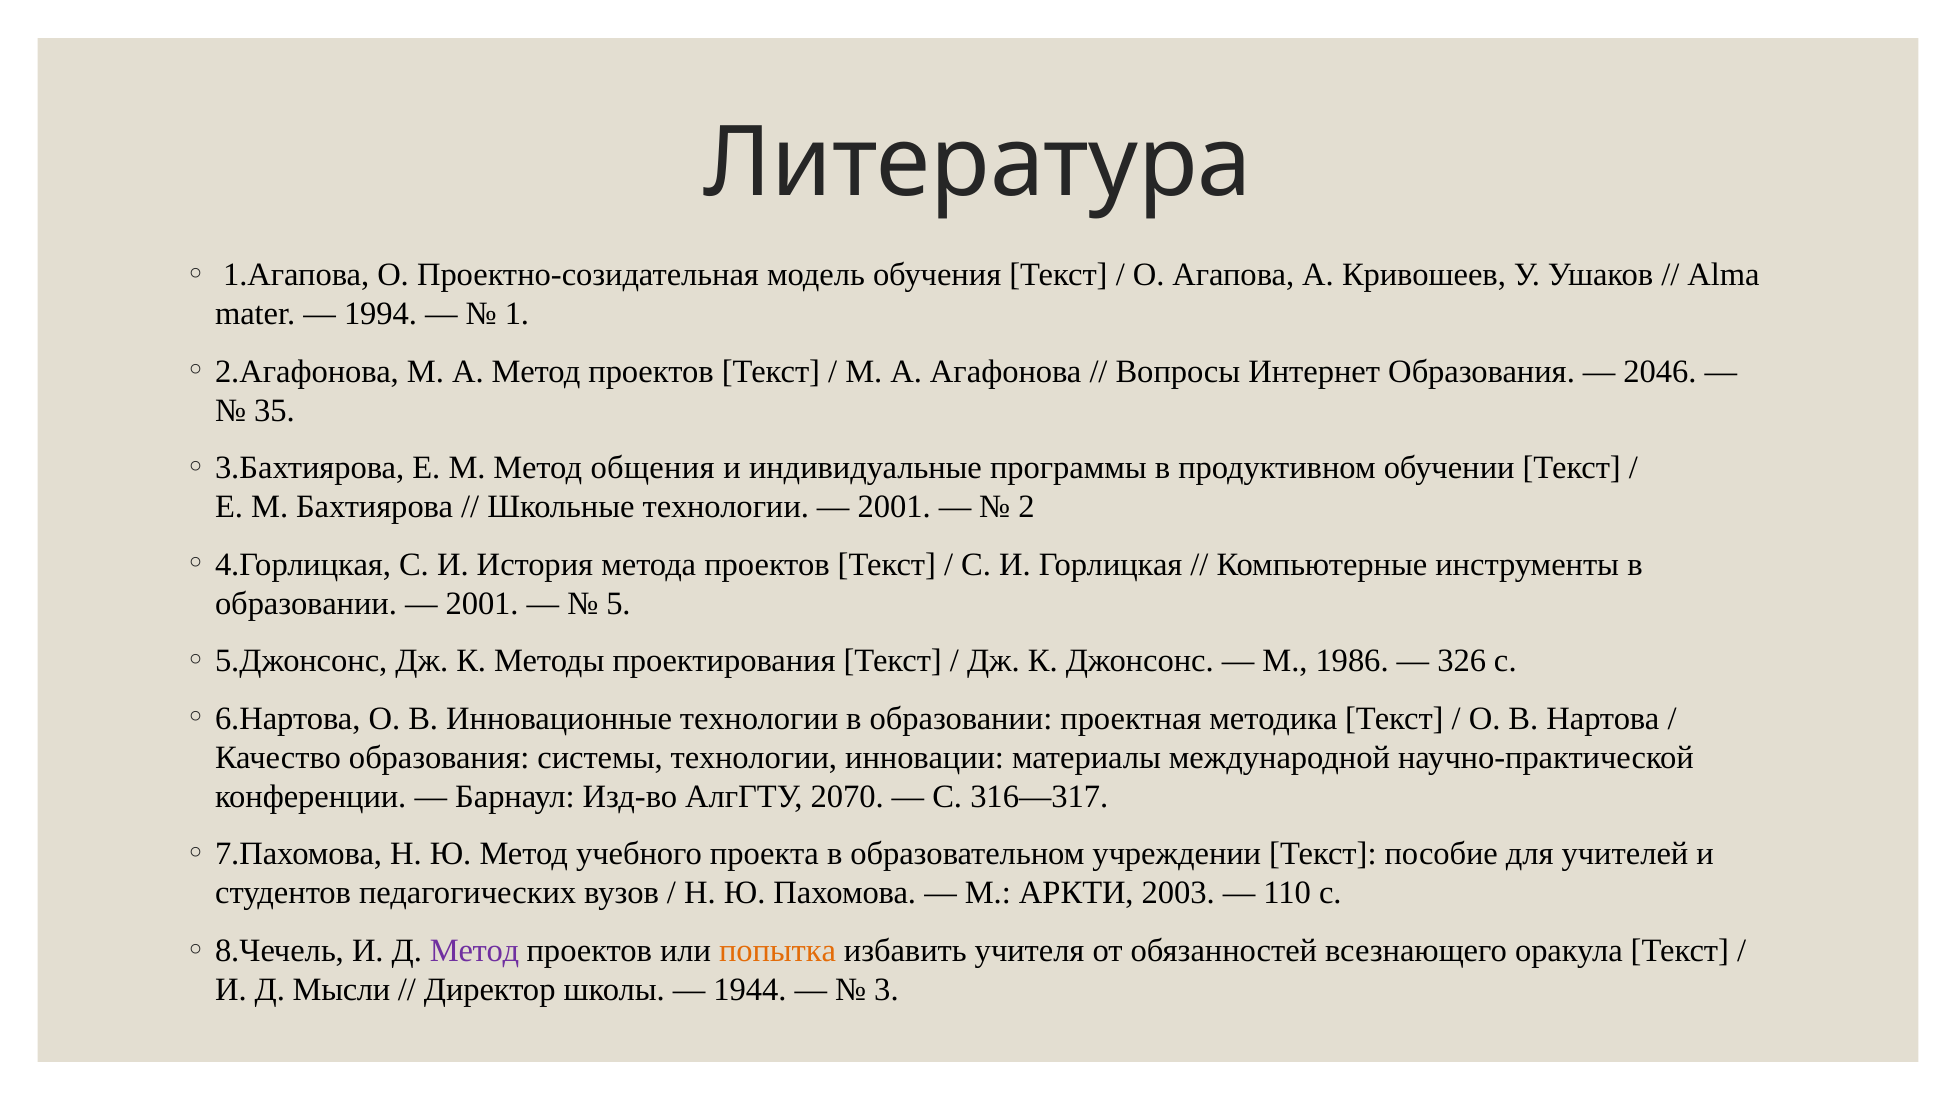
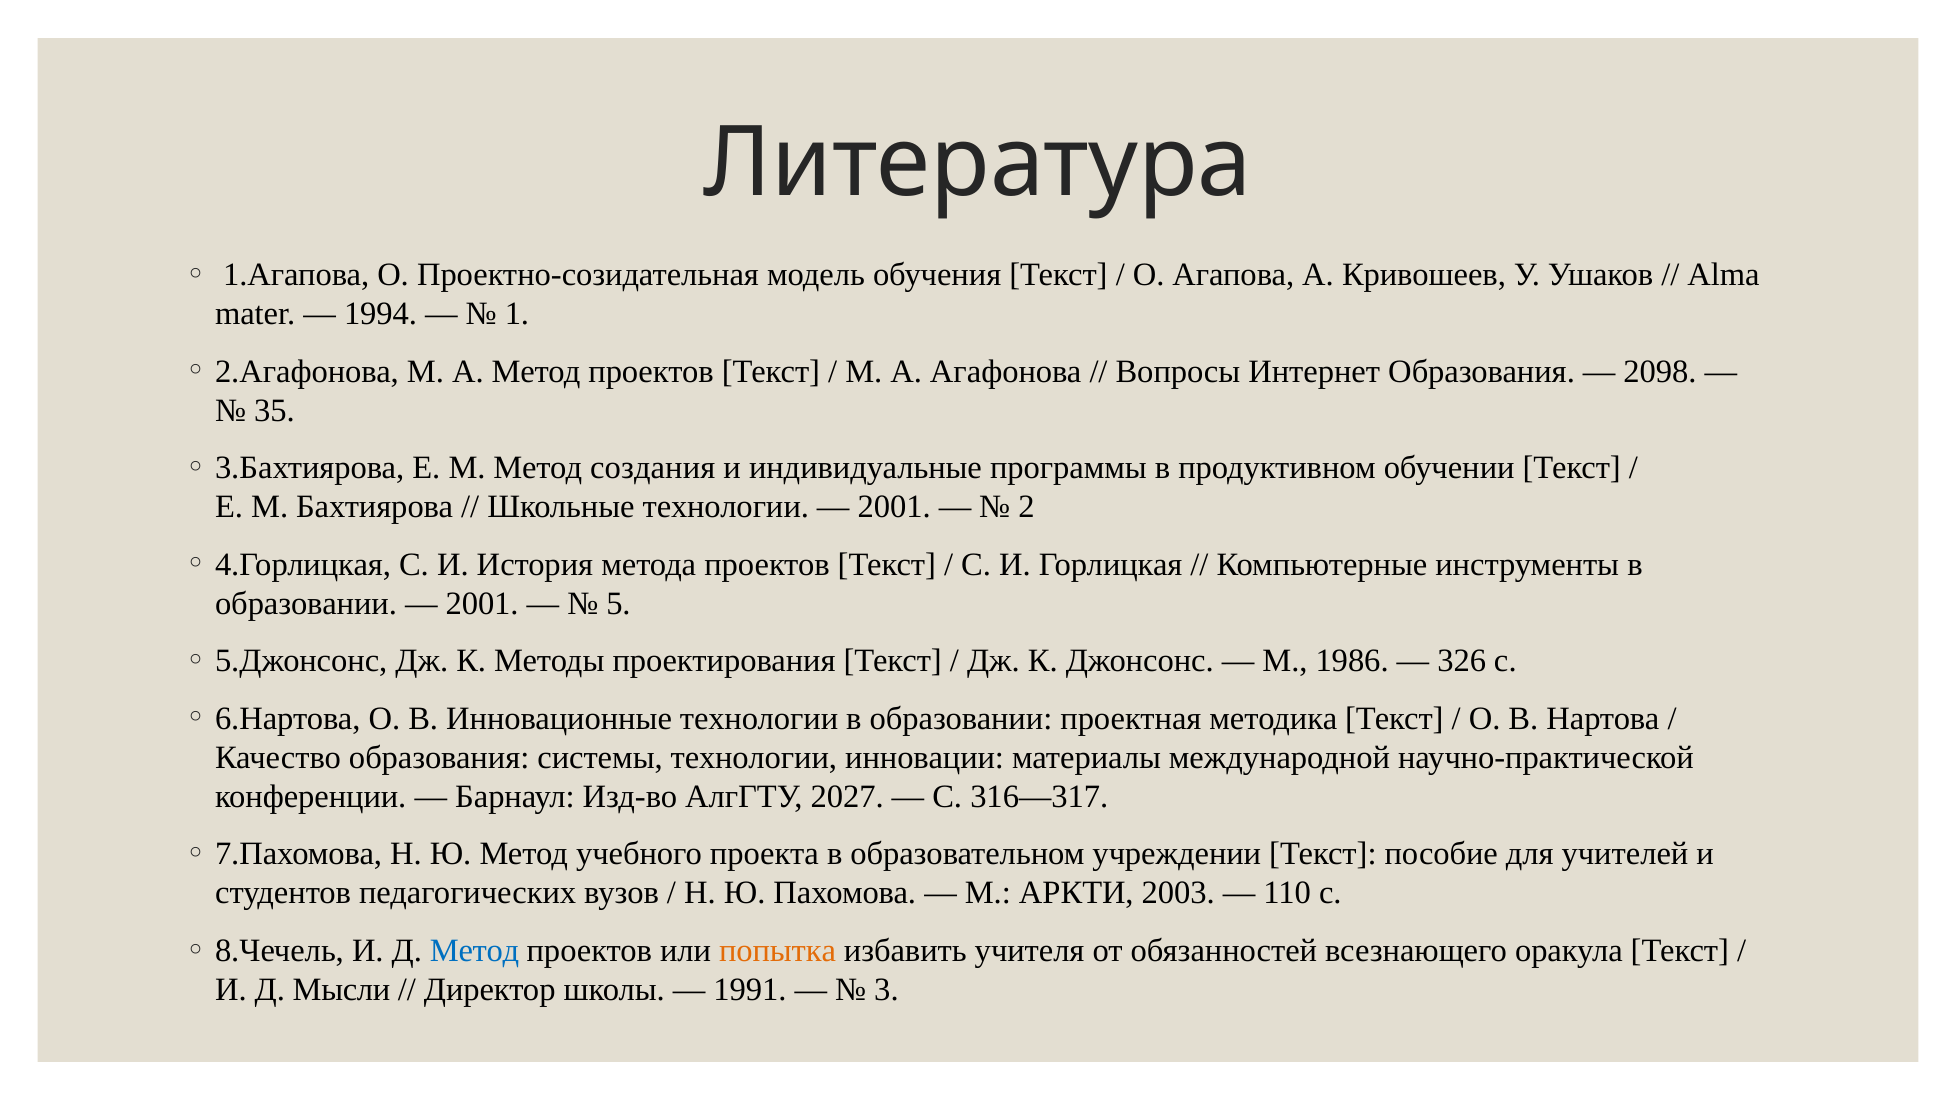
2046: 2046 -> 2098 (1660, 371)
общения: общения -> создания (653, 468)
2070: 2070 -> 2027 (847, 797)
Метод colour: purple -> blue (475, 951)
1944: 1944 -> 1991 (750, 990)
